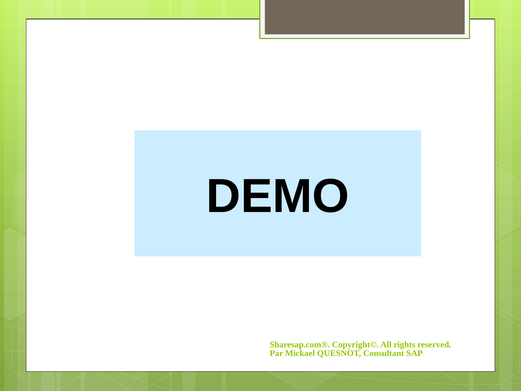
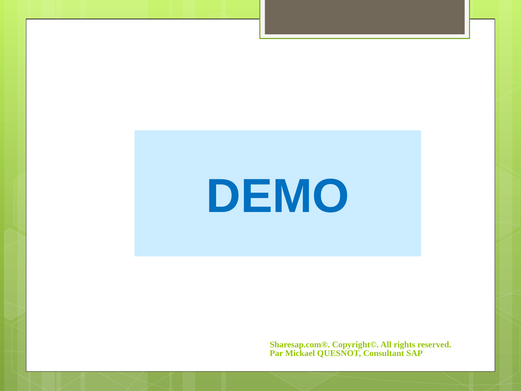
DEMO colour: black -> blue (278, 196)
